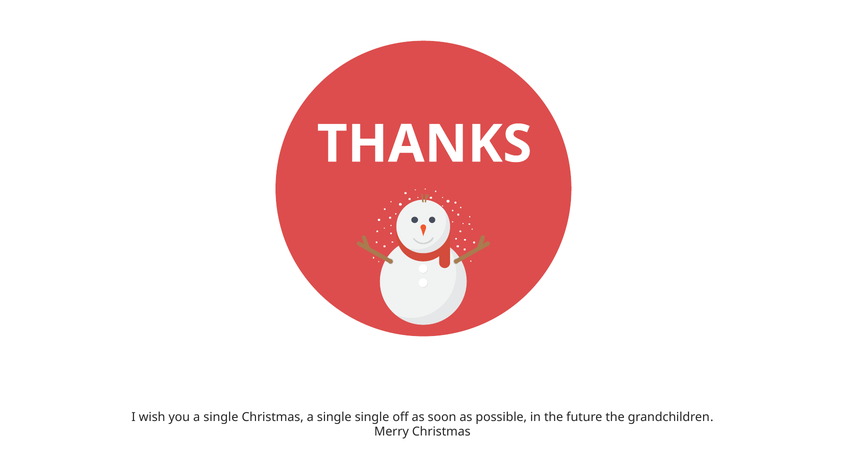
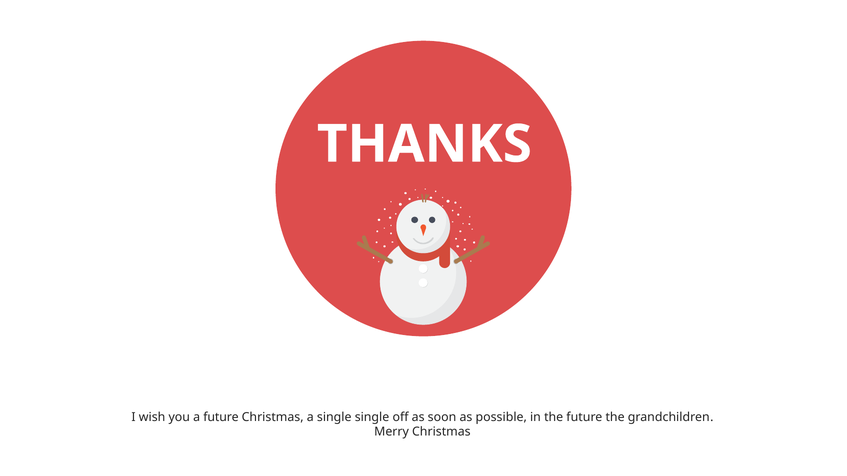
you a single: single -> future (221, 417)
